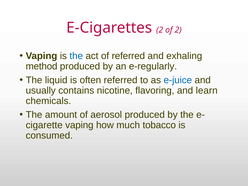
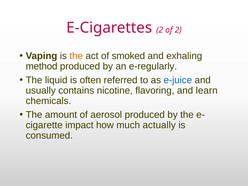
the colour: blue -> orange (76, 56)
of referred: referred -> smoked (128, 56)
vaping: vaping -> impact (79, 125)
tobacco: tobacco -> actually (159, 125)
